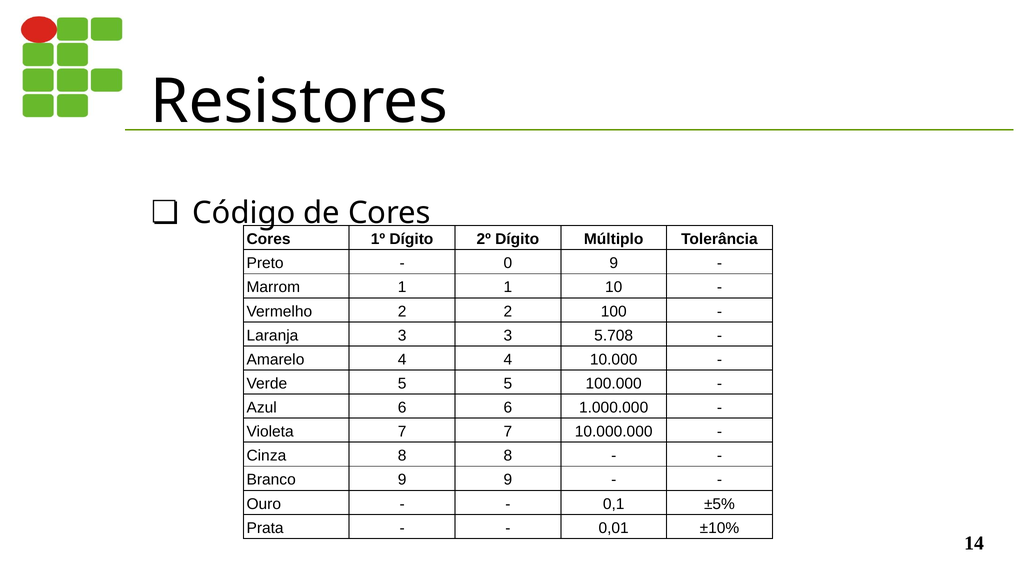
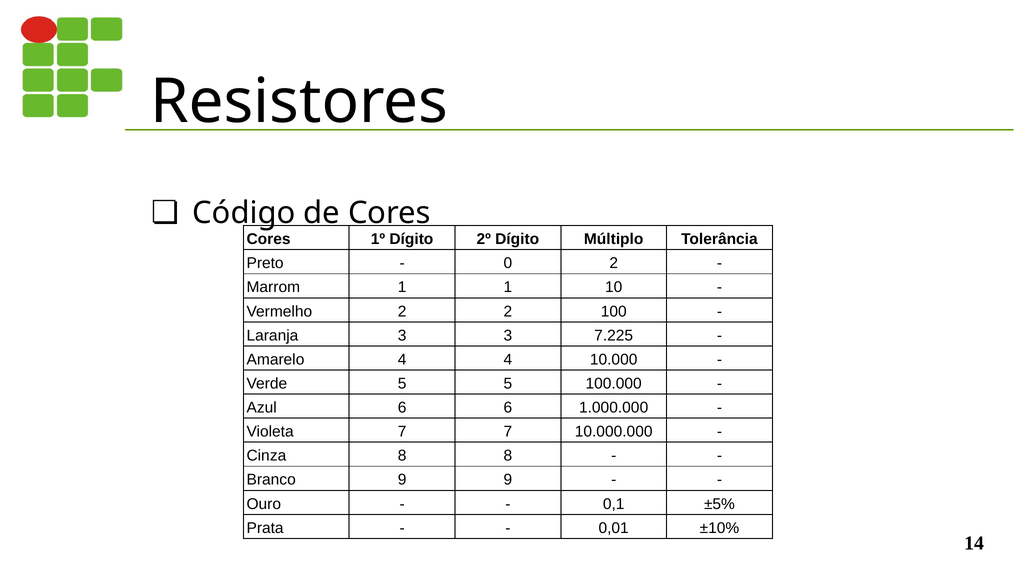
0 9: 9 -> 2 (614, 263)
5.708: 5.708 -> 7.225 (614, 335)
